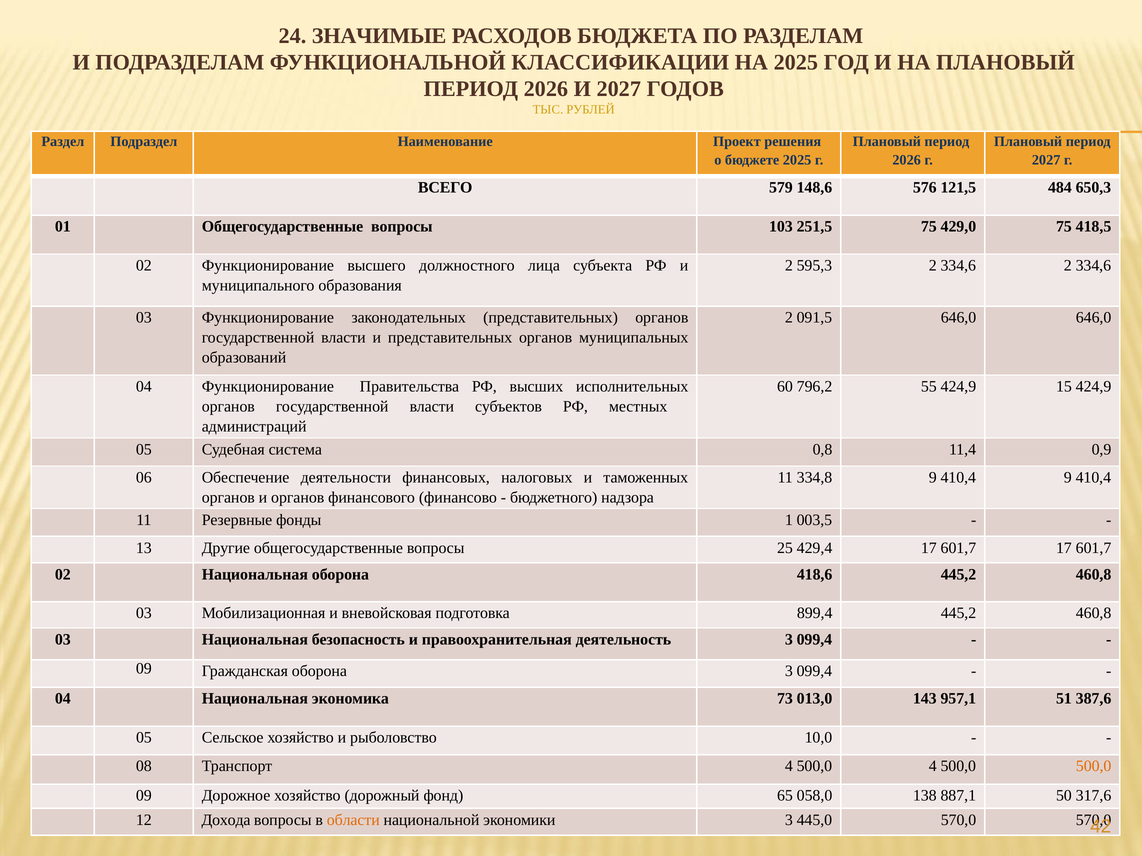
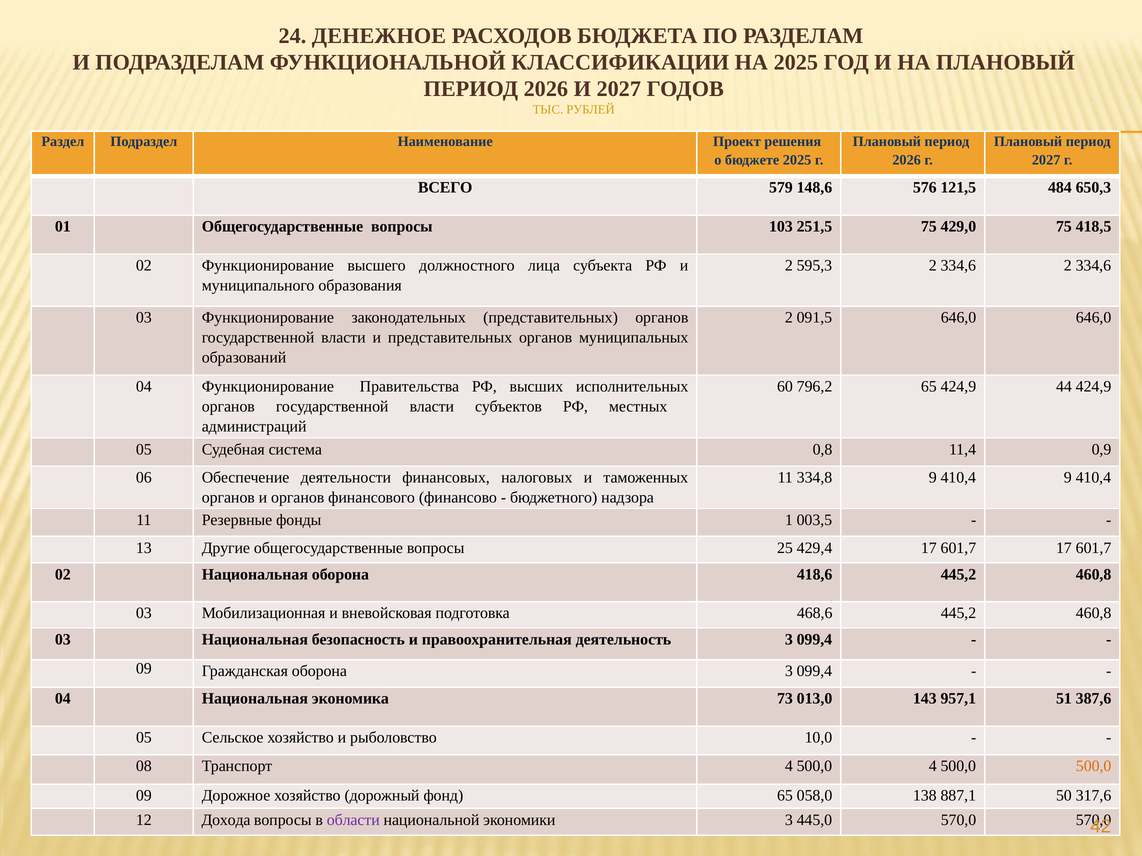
ЗНАЧИМЫЕ: ЗНАЧИМЫЕ -> ДЕНЕЖНОЕ (379, 36)
796,2 55: 55 -> 65 (929, 387)
15: 15 -> 44 (1064, 387)
899,4: 899,4 -> 468,6 (815, 614)
области colour: orange -> purple (353, 820)
